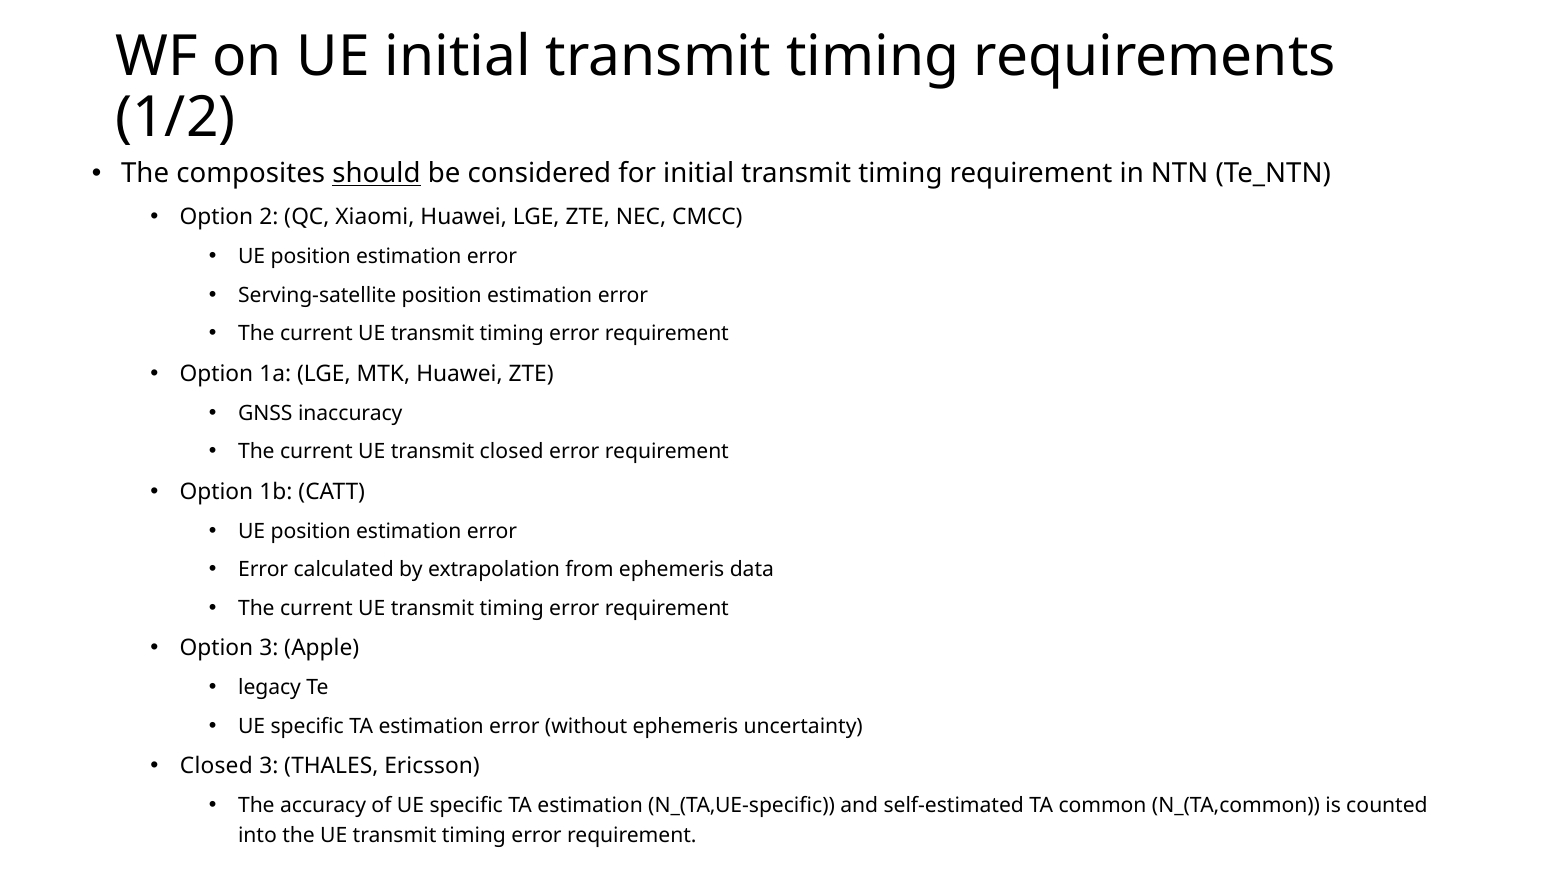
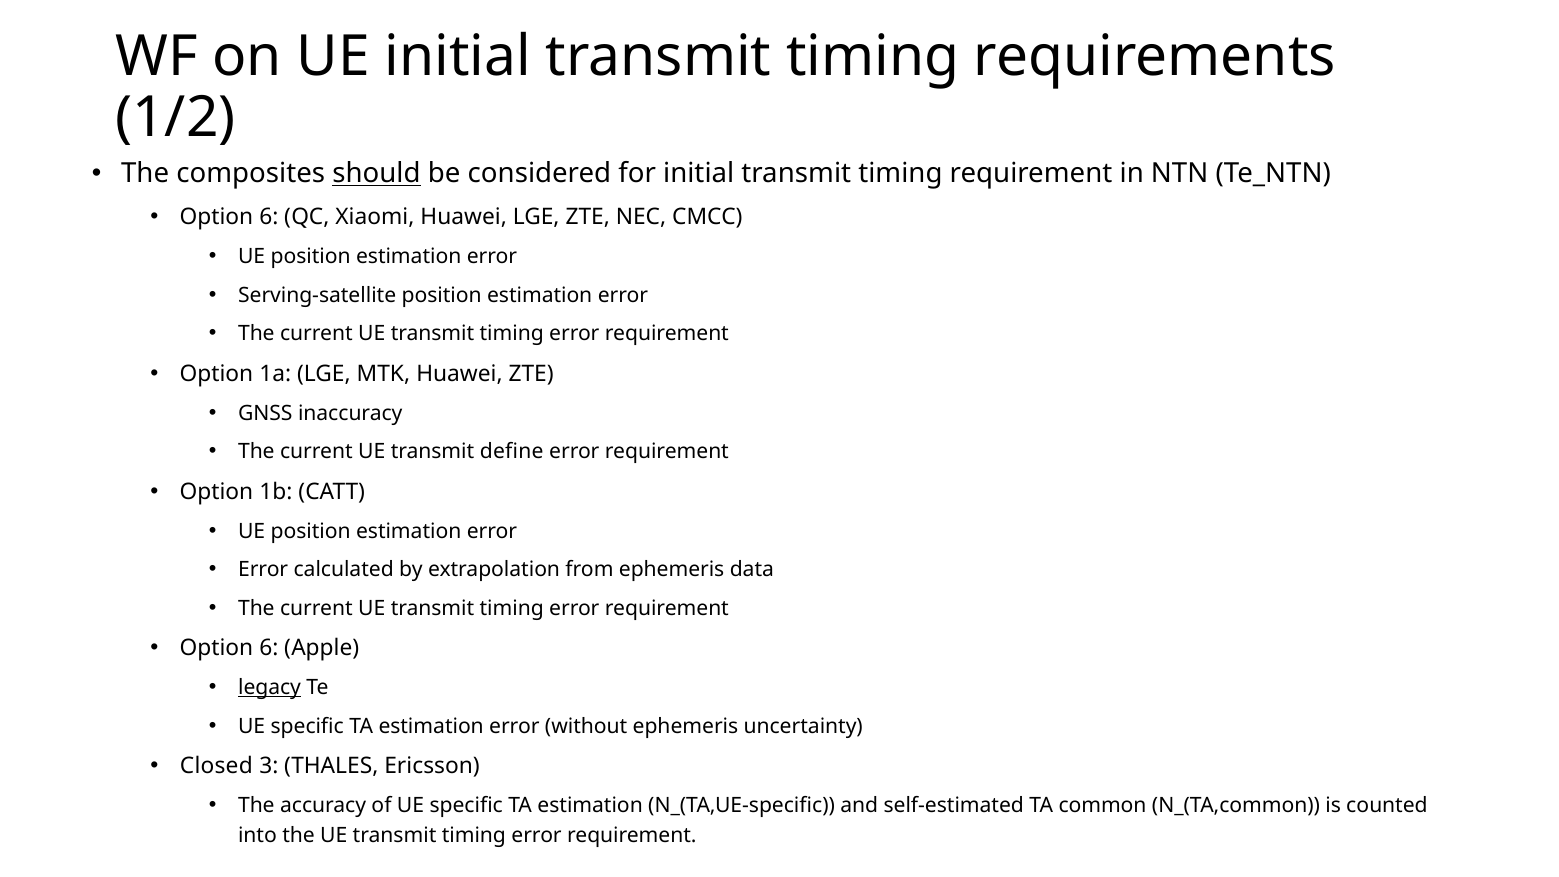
2: 2 -> 6 (269, 217)
transmit closed: closed -> define (512, 452)
3: 3 -> 6 (269, 648)
legacy underline: none -> present (270, 688)
